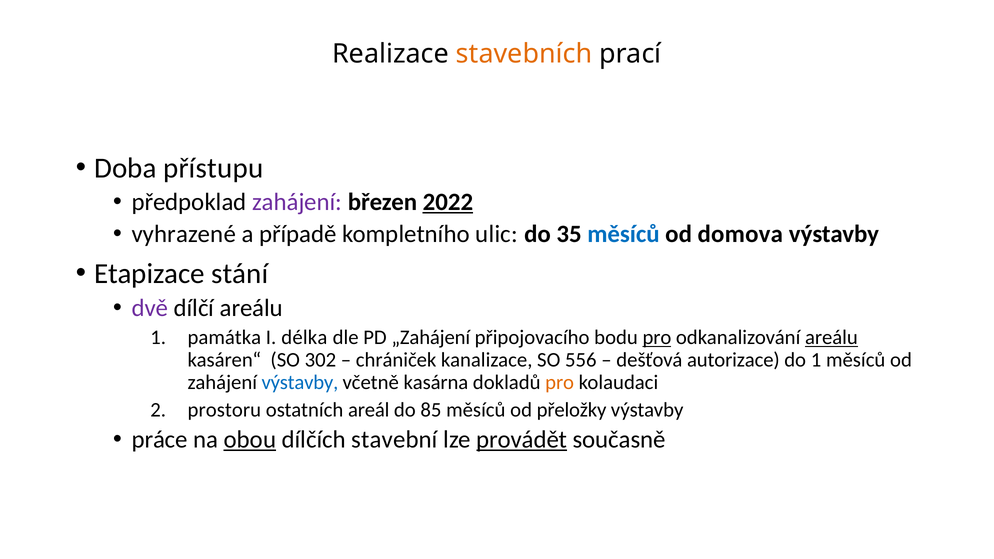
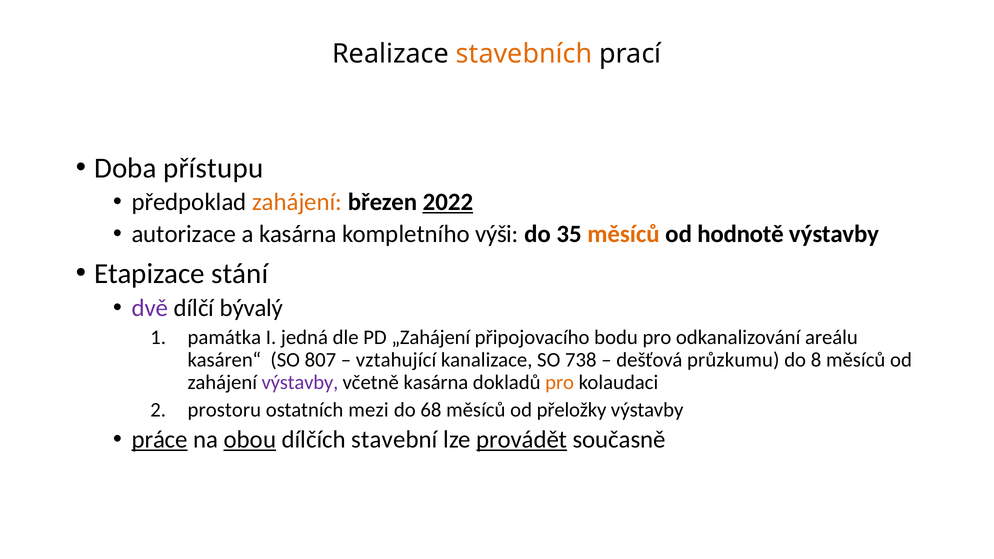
zahájení colour: purple -> orange (297, 202)
vyhrazené: vyhrazené -> autorizace (184, 234)
a případě: případě -> kasárna (298, 234)
ulic: ulic -> výši (497, 234)
měsíců colour: blue -> orange (623, 234)
domova: domova -> hodnotě (741, 234)
dílčí areálu: areálu -> bývalý (251, 308)
délka: délka -> jedná (304, 338)
pro underline: present -> none (657, 338)
areálu underline: present -> none (831, 338)
302: 302 -> 807 (320, 360)
chrániček: chrániček -> vztahující (396, 360)
556: 556 -> 738 (581, 360)
autorizace: autorizace -> průzkumu (733, 360)
do 1: 1 -> 8 (816, 360)
výstavby colour: blue -> purple (300, 382)
areál: areál -> mezi (369, 410)
85: 85 -> 68 (431, 410)
práce underline: none -> present (160, 440)
